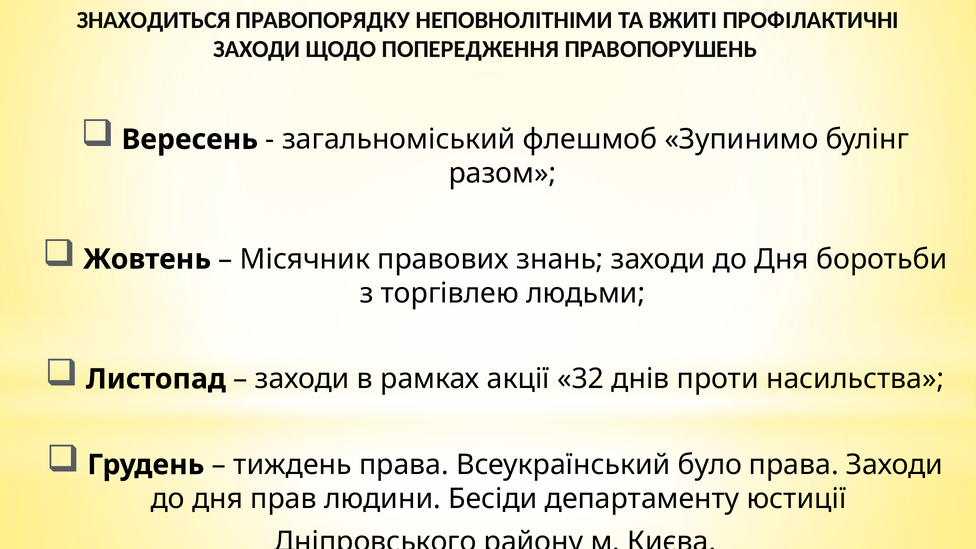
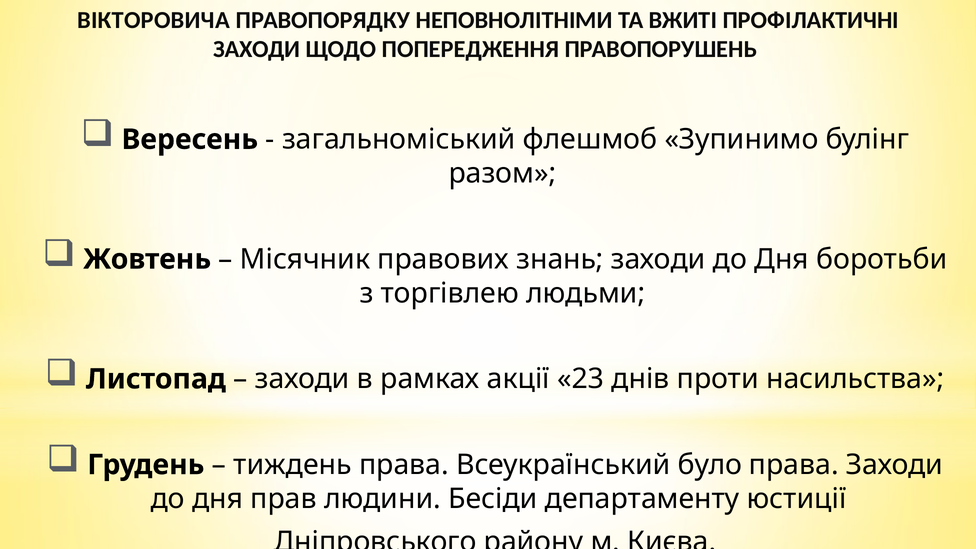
ЗНАХОДИТЬСЯ: ЗНАХОДИТЬСЯ -> ВІКТОРОВИЧА (154, 20)
32: 32 -> 23 (581, 379)
